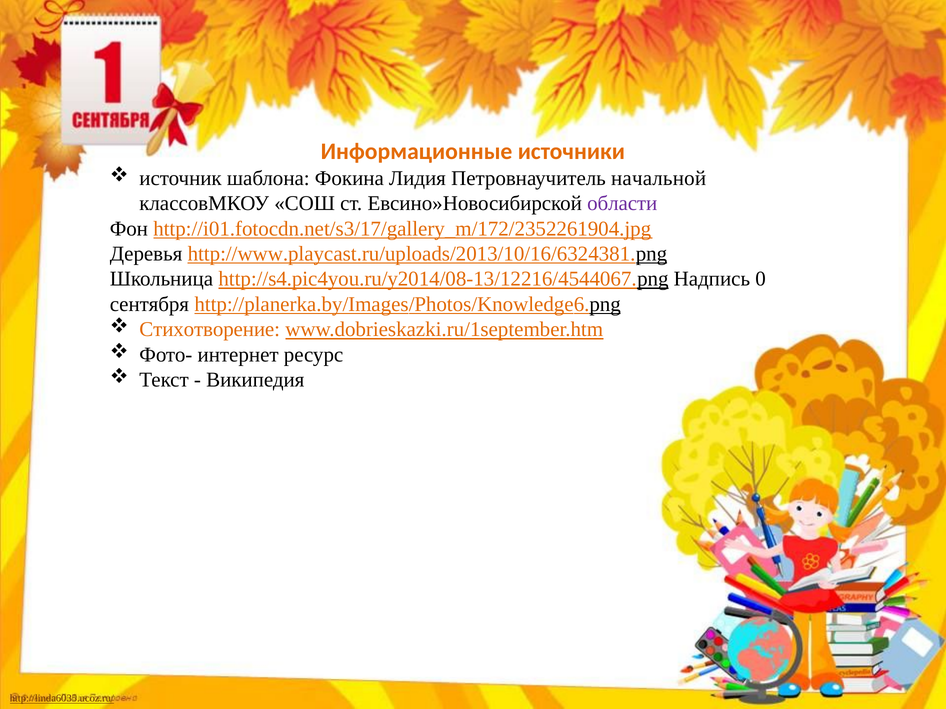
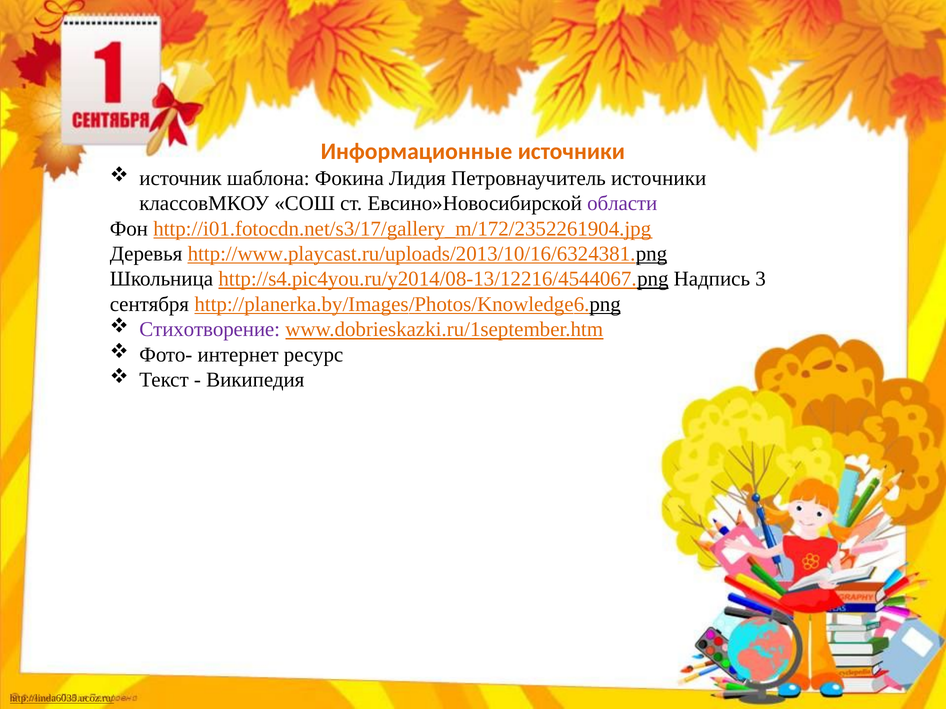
Петровнаучитель начальной: начальной -> источники (659, 178)
0: 0 -> 3 (761, 279)
Стихотворение colour: orange -> purple (210, 330)
